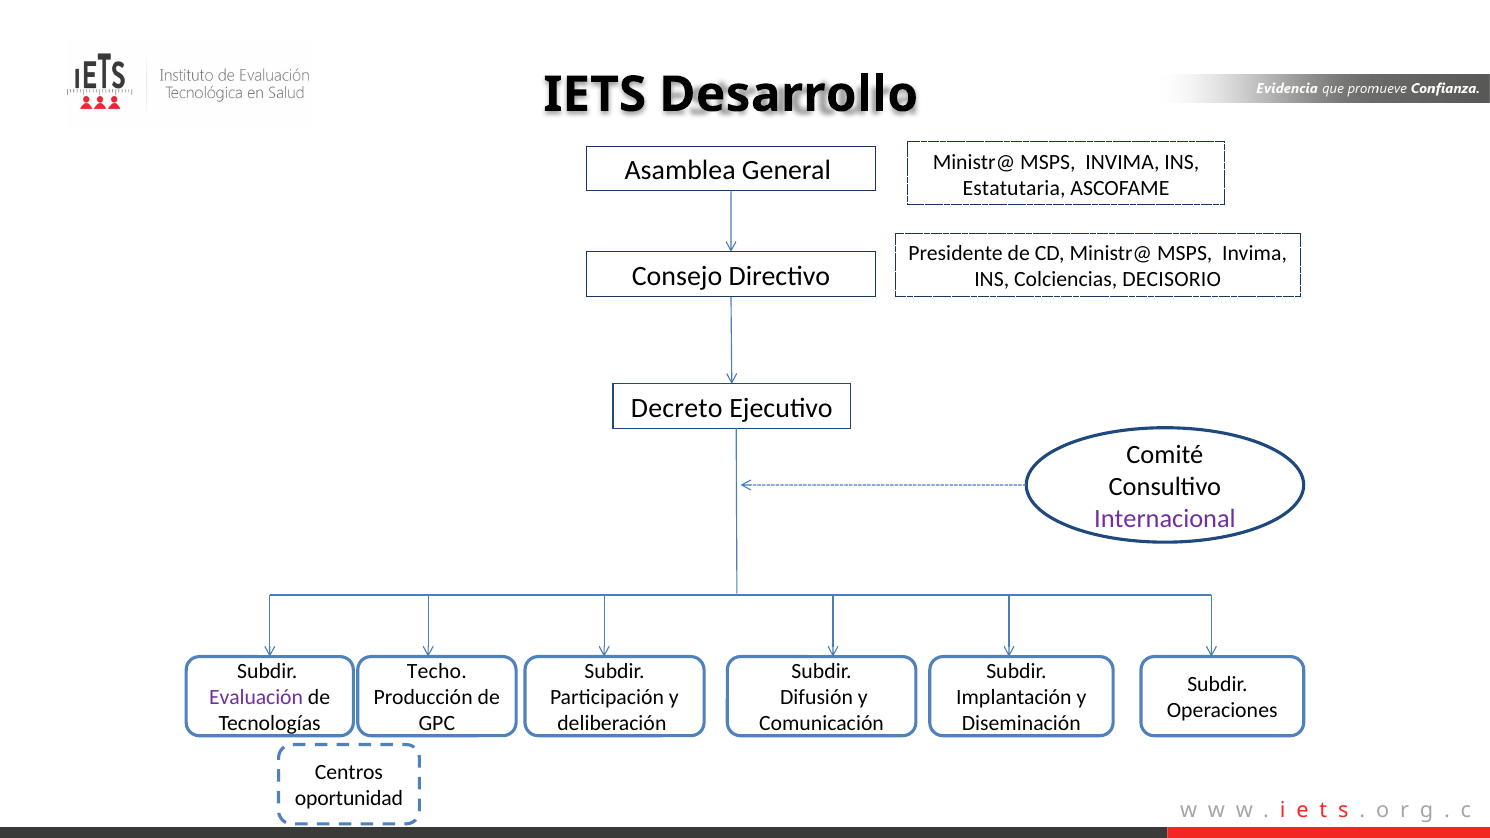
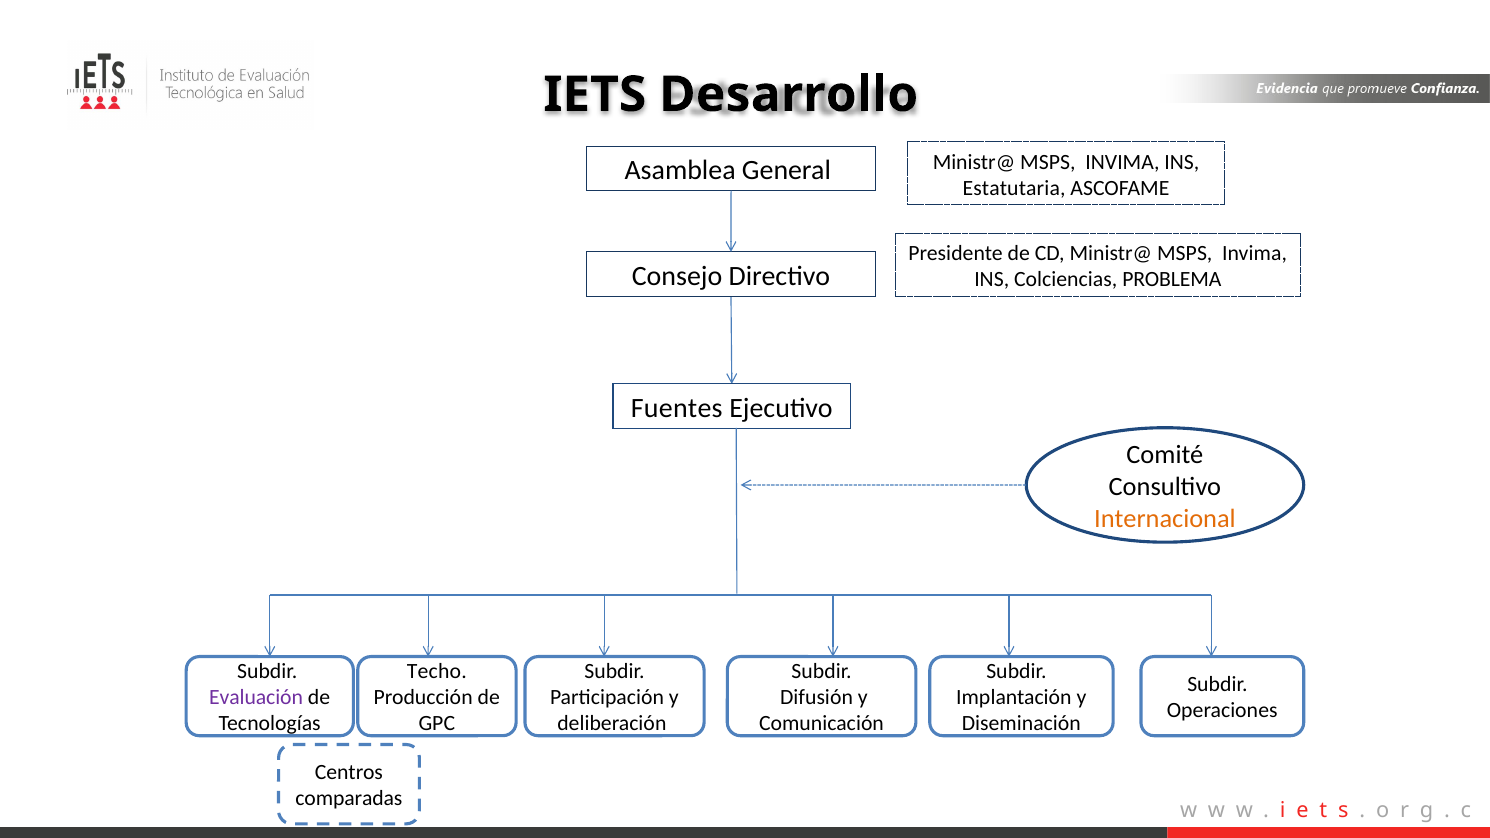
DECISORIO: DECISORIO -> PROBLEMA (1172, 279)
Decreto: Decreto -> Fuentes (677, 408)
Internacional colour: purple -> orange (1165, 518)
oportunidad: oportunidad -> comparadas (349, 799)
